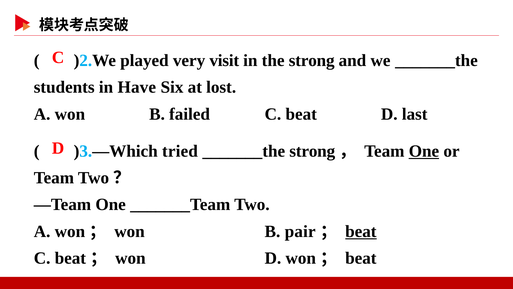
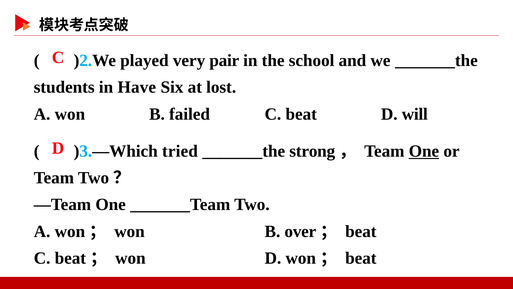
visit: visit -> pair (224, 61)
the strong: strong -> school (312, 61)
last: last -> will (415, 114)
pair: pair -> over (300, 231)
beat underline: present -> none (361, 231)
